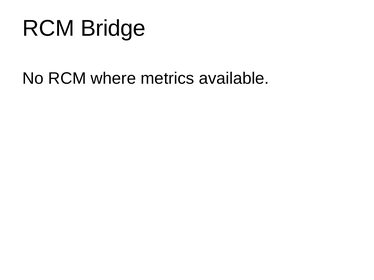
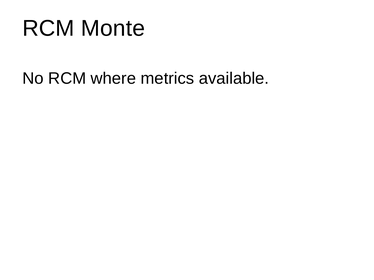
Bridge: Bridge -> Monte (113, 28)
